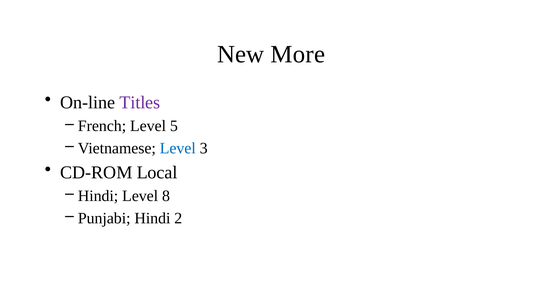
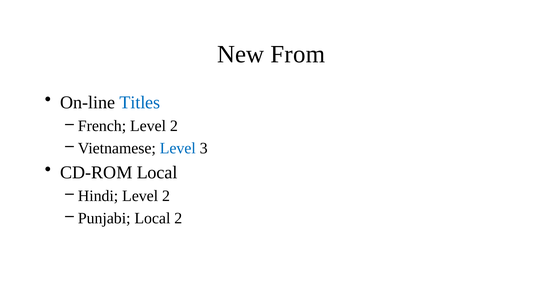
More: More -> From (298, 54)
Titles colour: purple -> blue (140, 102)
French Level 5: 5 -> 2 (174, 126)
Hindi Level 8: 8 -> 2 (166, 196)
Punjabi Hindi: Hindi -> Local (152, 218)
